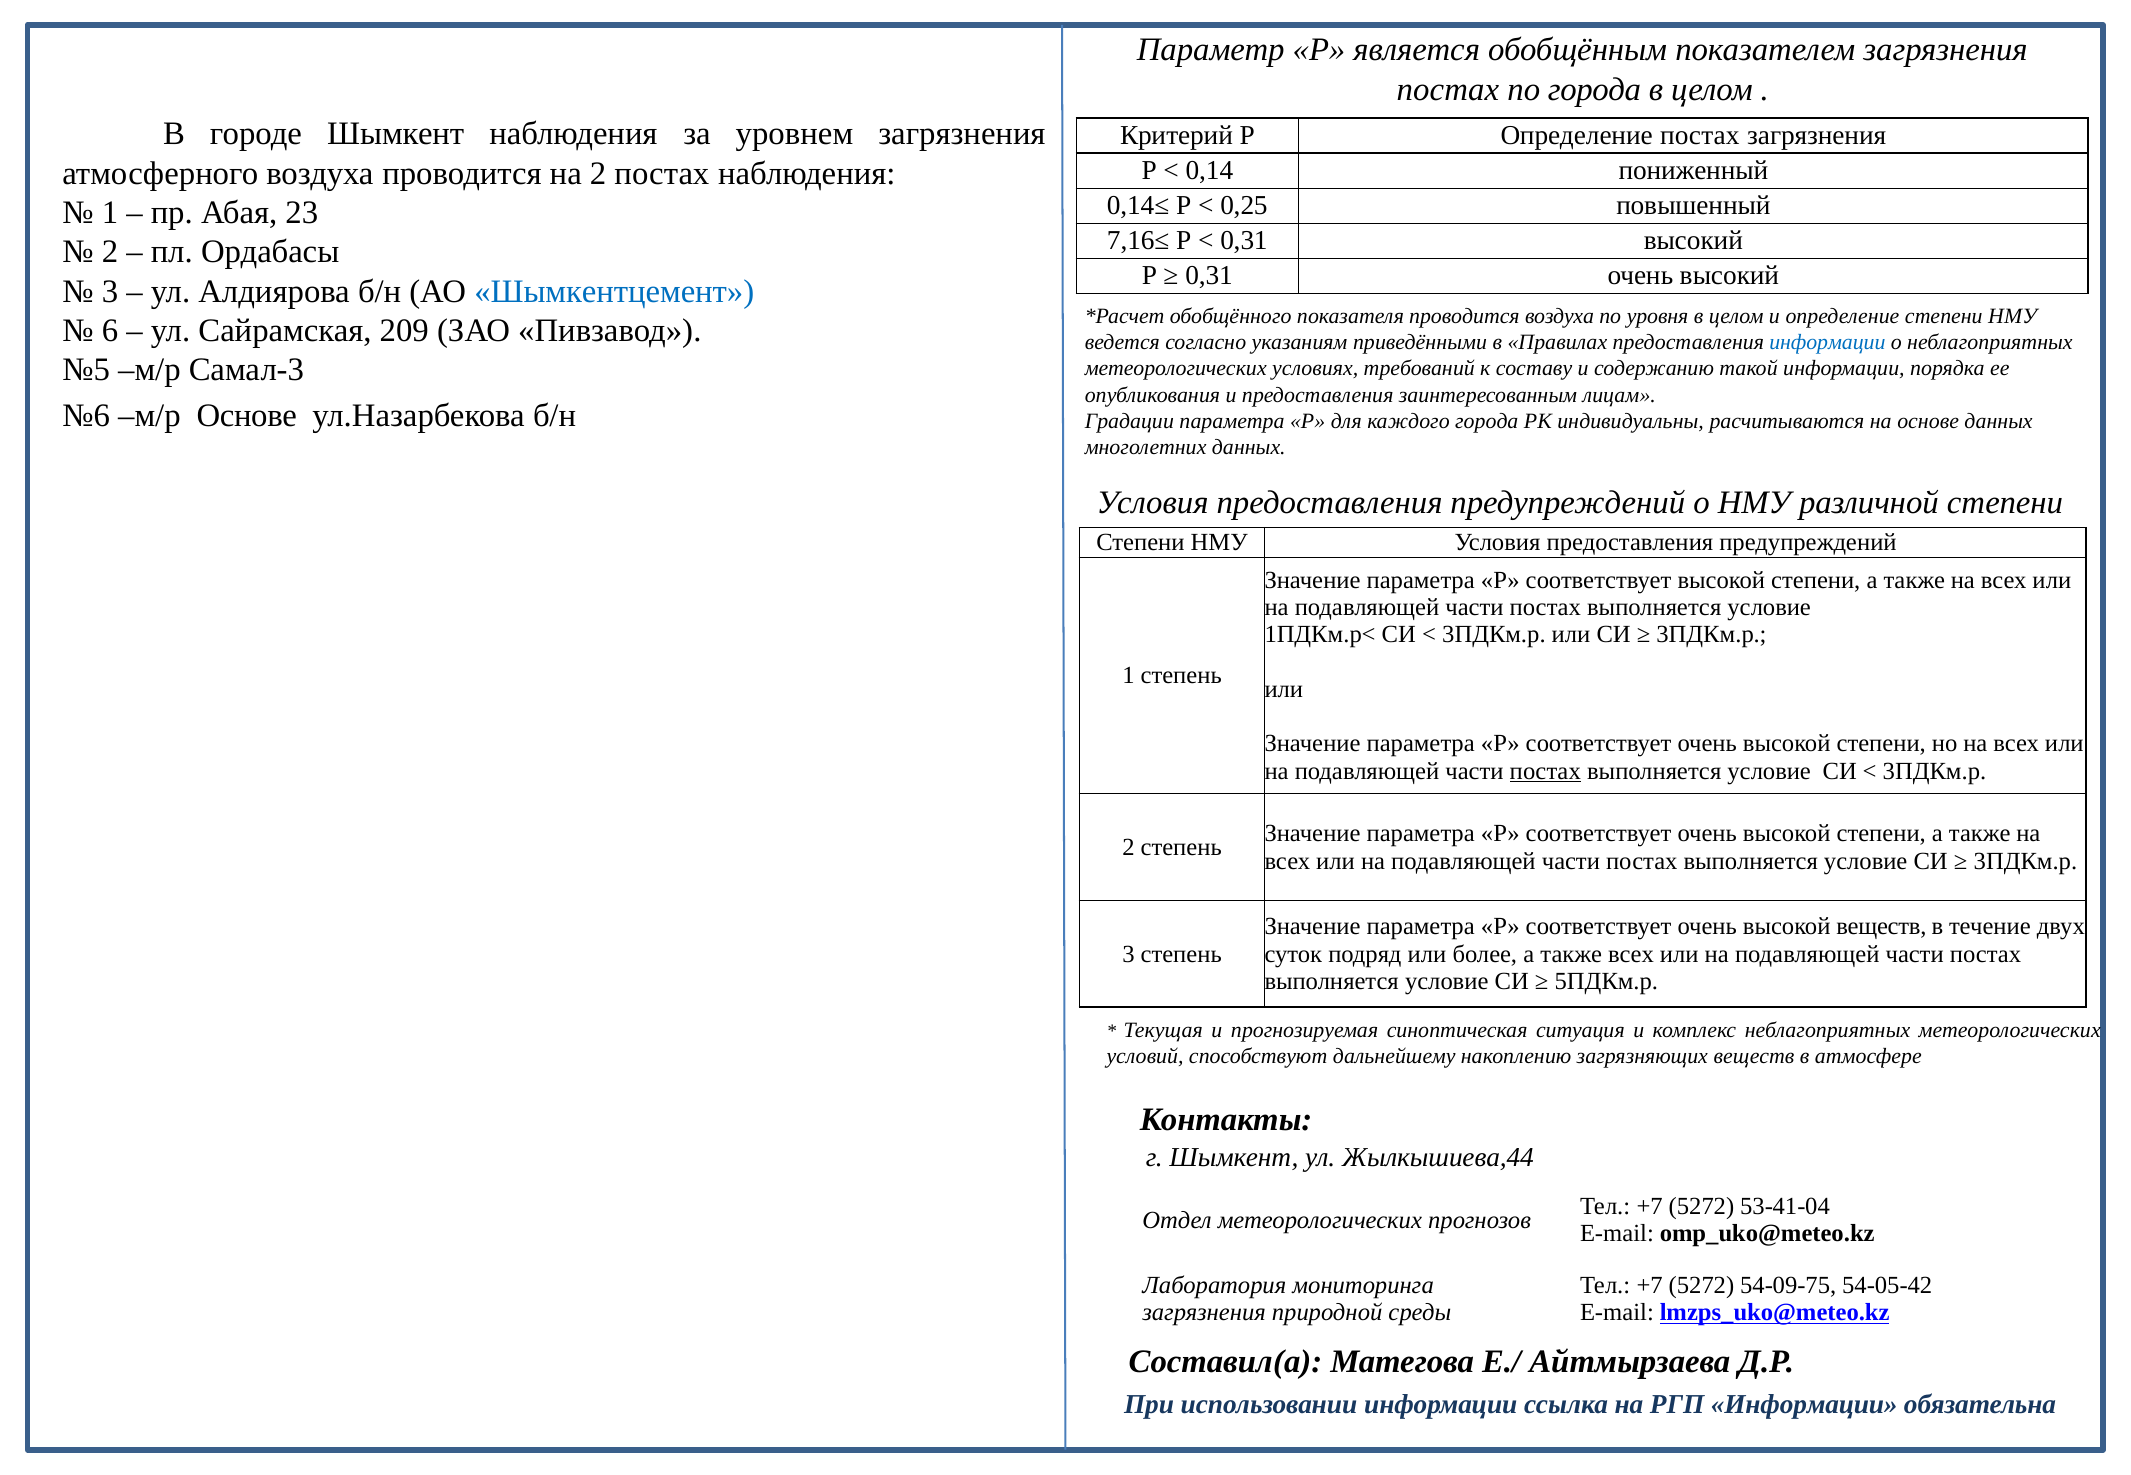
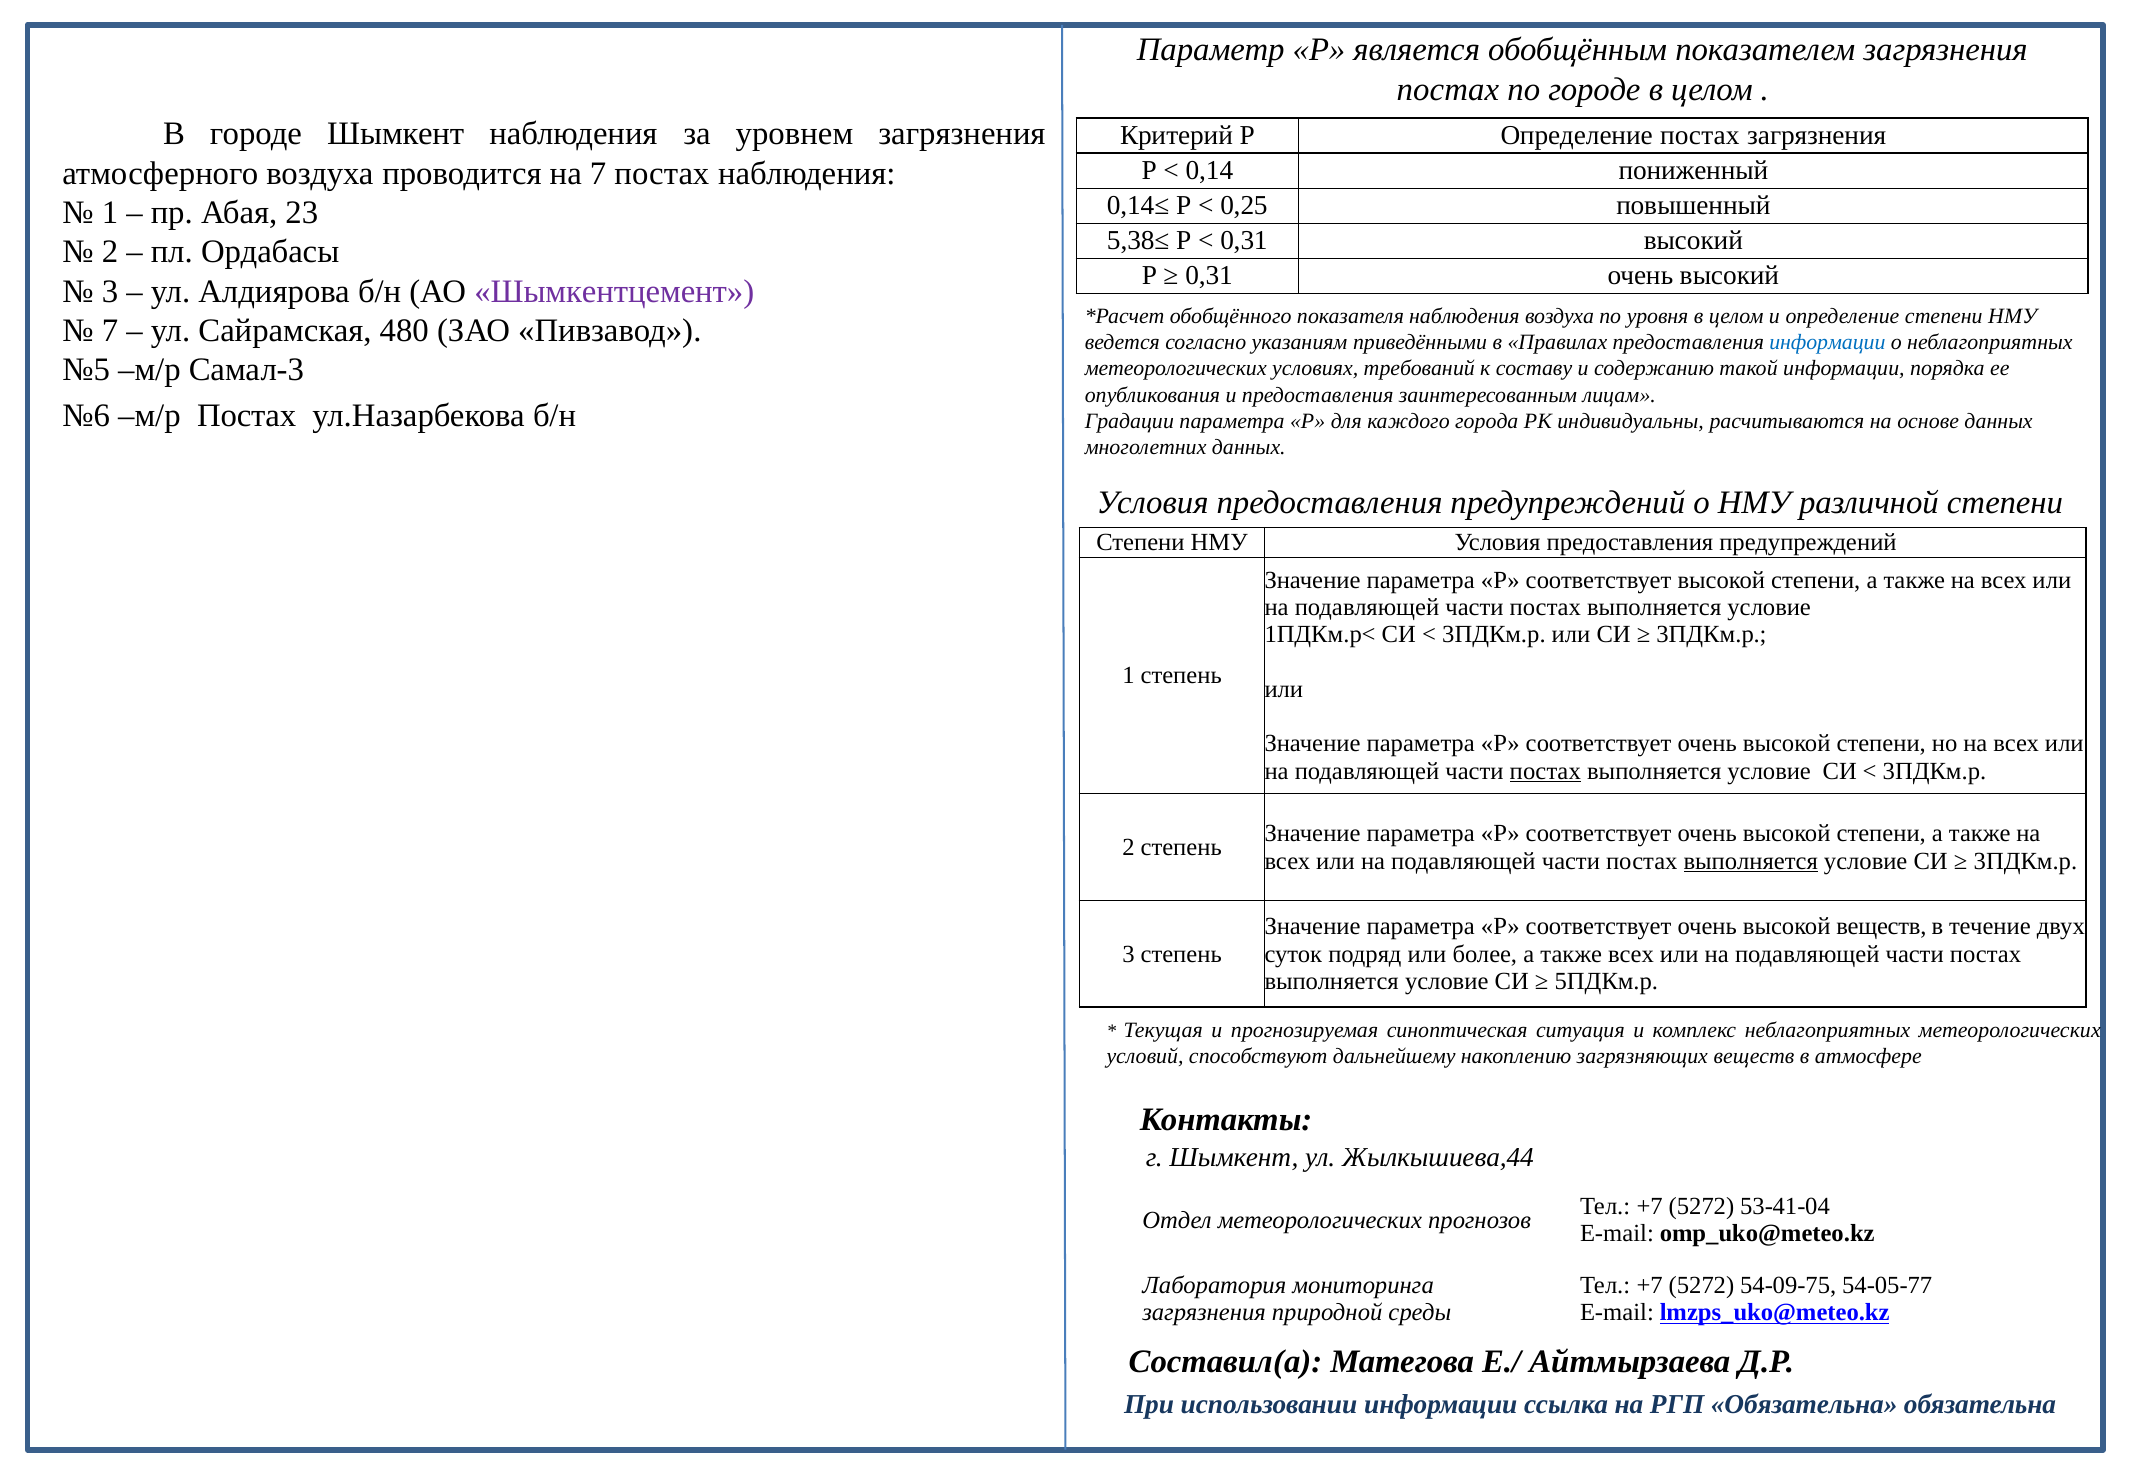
по города: города -> городе (1594, 89)
на 2: 2 -> 7 (598, 174)
7,16≤: 7,16≤ -> 5,38≤ (1138, 241)
Шымкентцемент colour: blue -> purple (614, 292)
показателя проводится: проводится -> наблюдения (1464, 316)
6: 6 -> 7 (110, 331)
209: 209 -> 480 (404, 331)
м/р Основе: Основе -> Постах (247, 416)
выполняется underline: none -> present (1751, 861)
54-05-42: 54-05-42 -> 54-05-77 (1887, 1285)
РГП Информации: Информации -> Обязательна (1804, 1405)
